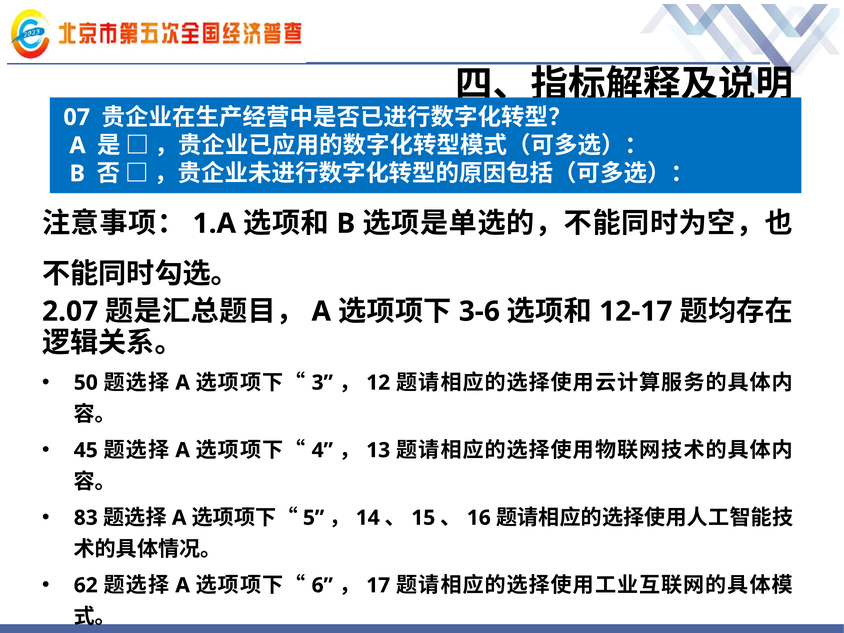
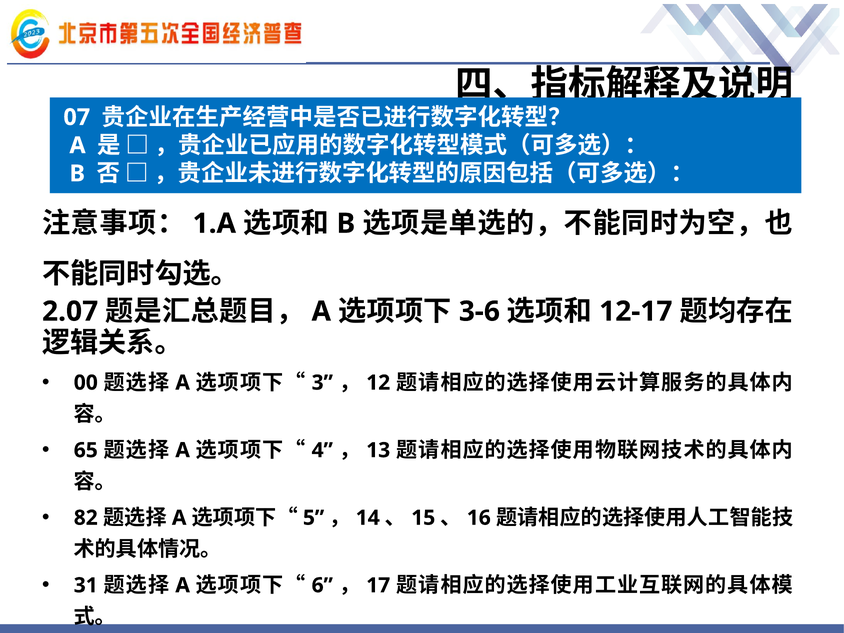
50: 50 -> 00 (86, 383)
45: 45 -> 65 (86, 450)
83: 83 -> 82 (86, 518)
62: 62 -> 31 (86, 585)
